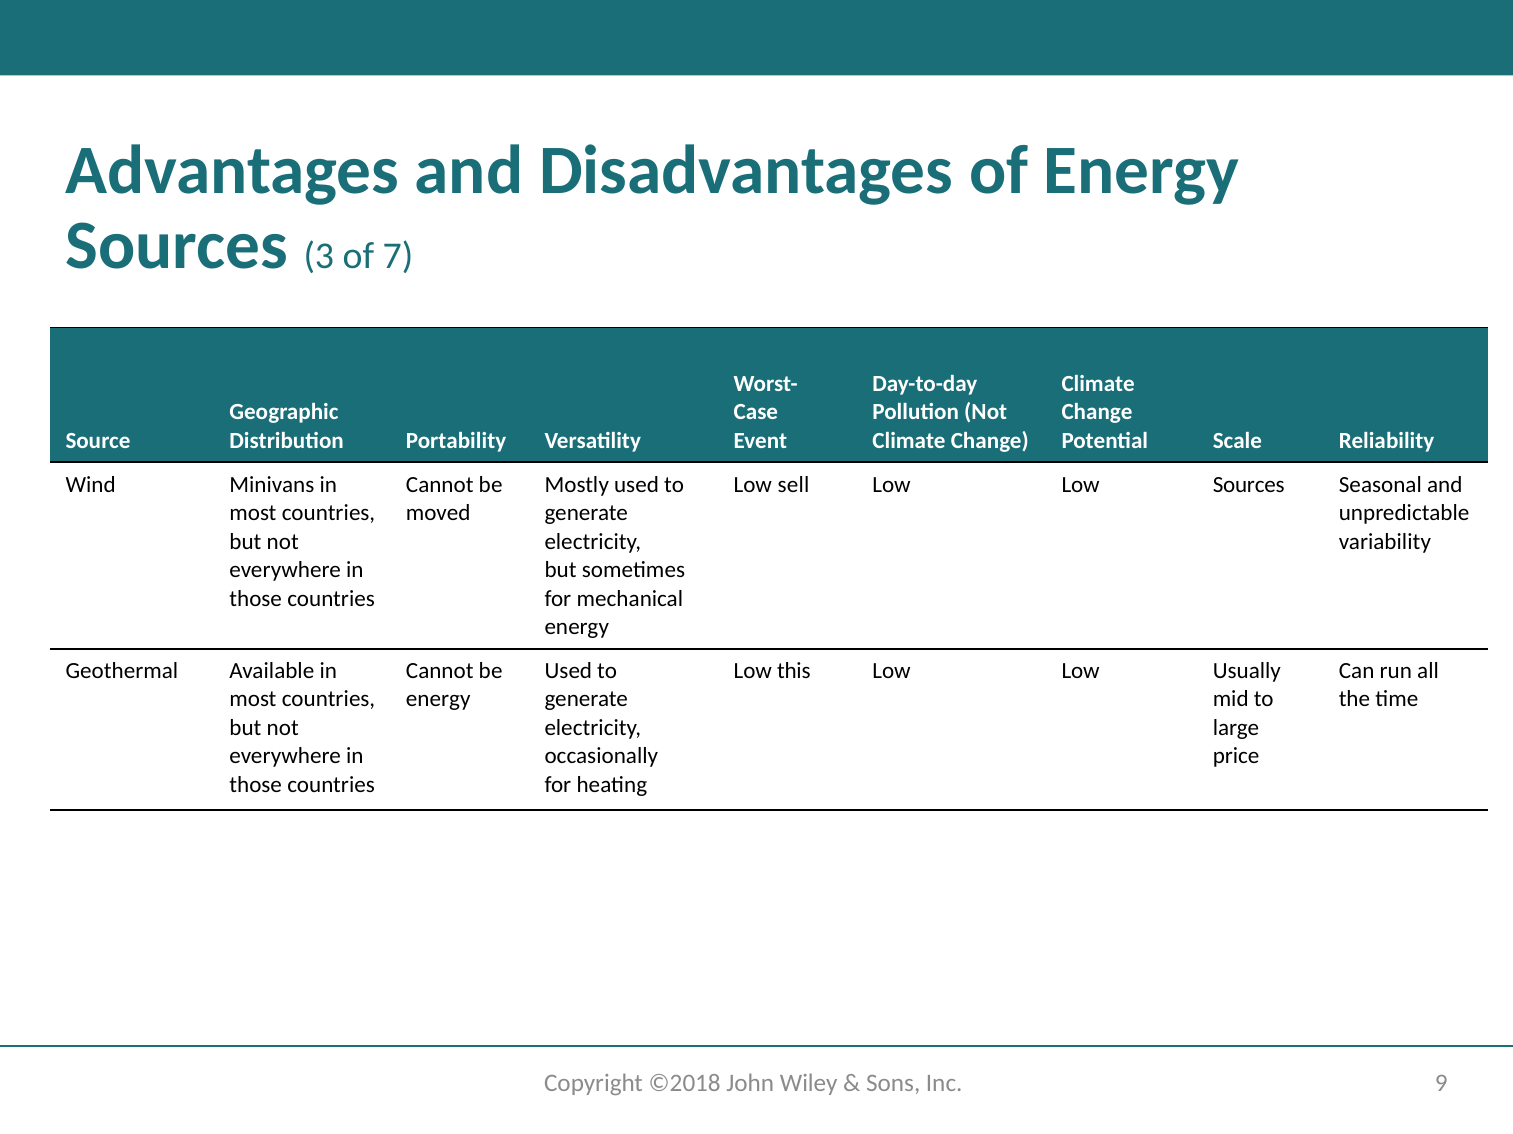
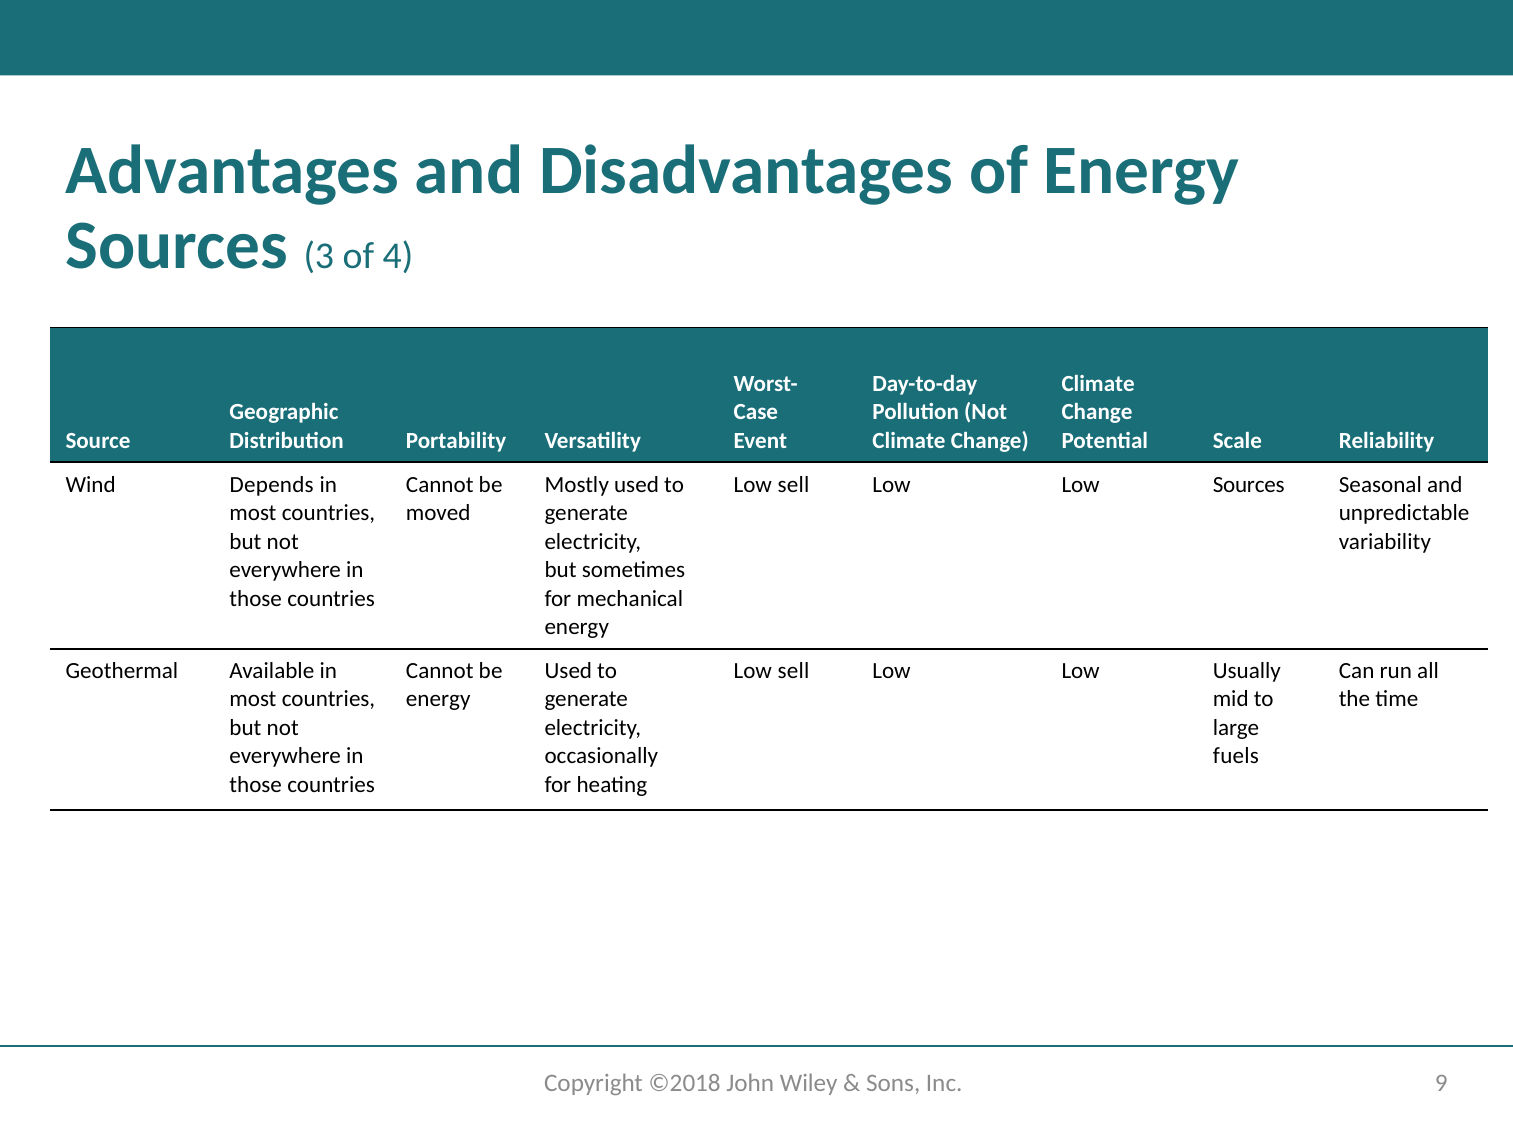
7: 7 -> 4 (398, 256)
Minivans: Minivans -> Depends (272, 485)
this: this -> sell (794, 671)
price: price -> fuels (1236, 757)
